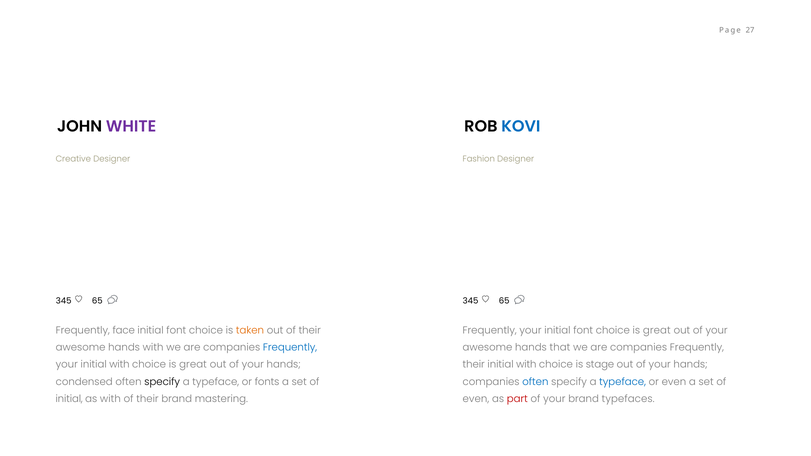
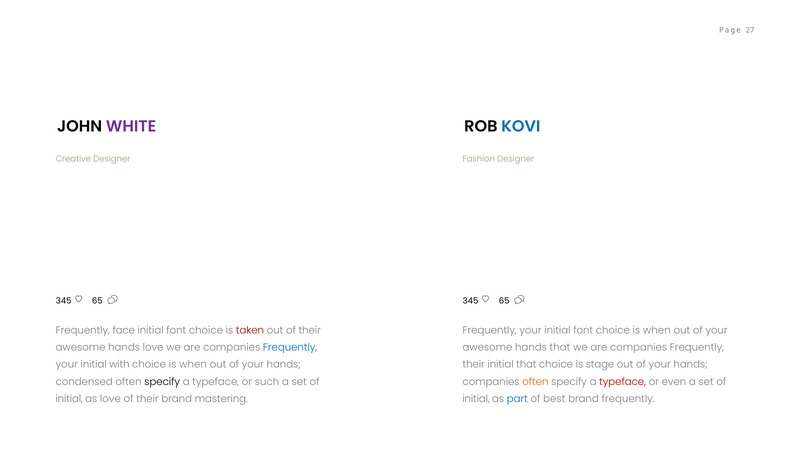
taken colour: orange -> red (250, 331)
font choice is great: great -> when (657, 331)
hands with: with -> love (153, 348)
great: great -> when (193, 365)
with: with -> that (526, 365)
fonts: fonts -> such (267, 382)
often colour: blue -> orange (535, 382)
typeface colour: blue -> red (623, 382)
as with: with -> love (110, 399)
even: even -> initial (476, 399)
part colour: red -> blue (517, 399)
your: your -> best (554, 399)
brand typefaces: typefaces -> frequently (628, 399)
